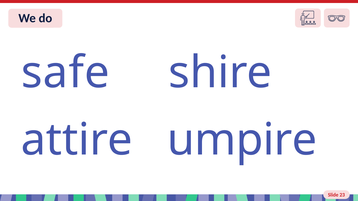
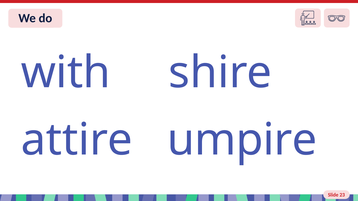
safe: safe -> with (66, 73)
